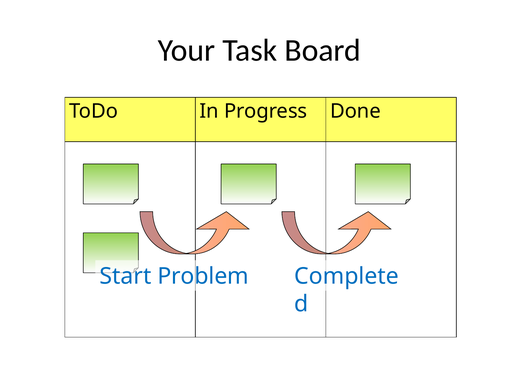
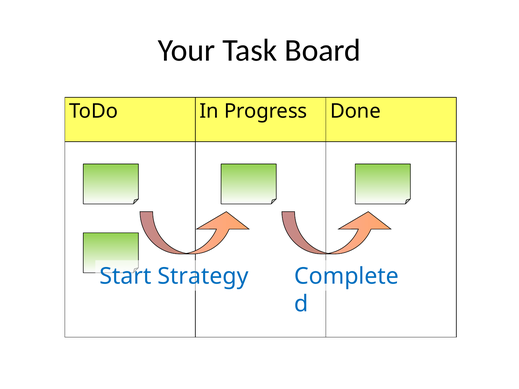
Problem: Problem -> Strategy (203, 276)
